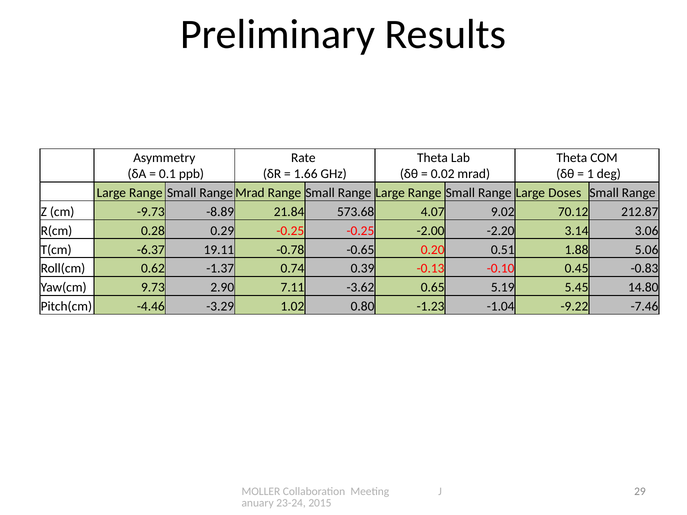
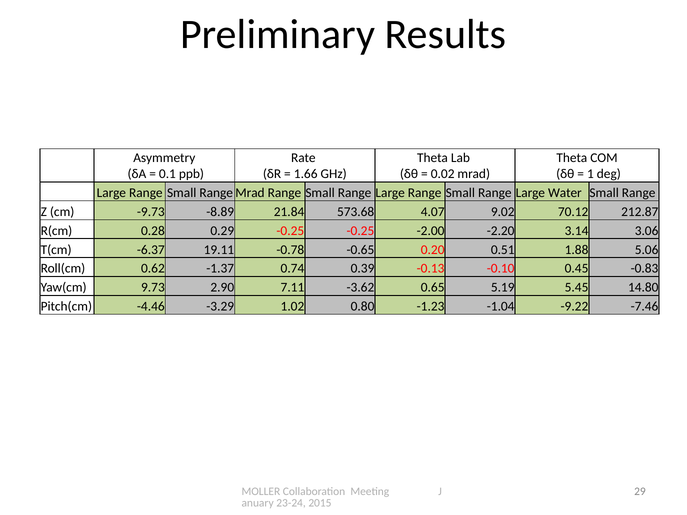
Doses: Doses -> Water (565, 193)
